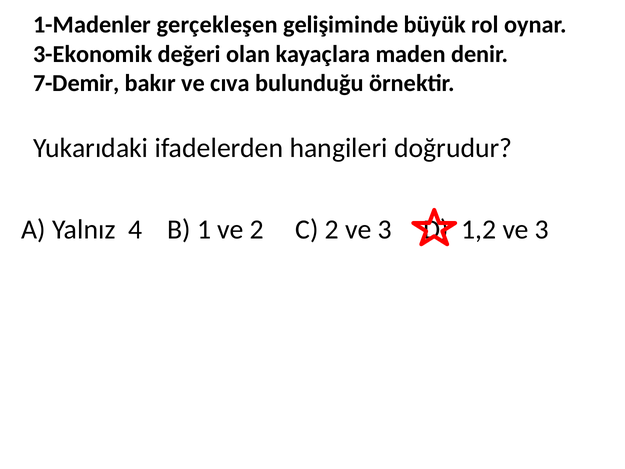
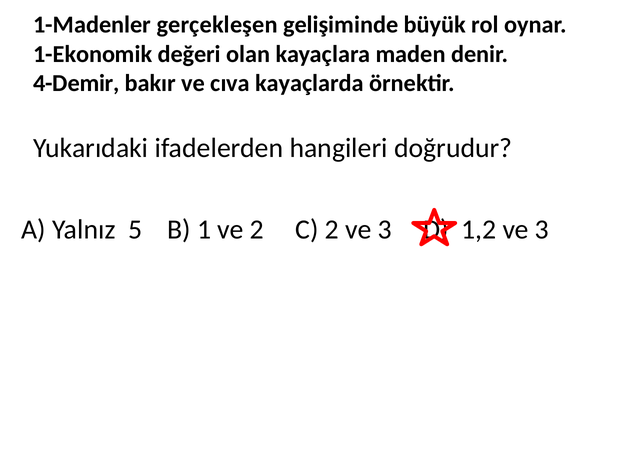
3-Ekonomik: 3-Ekonomik -> 1-Ekonomik (93, 54)
7-Demir: 7-Demir -> 4-Demir (76, 83)
bulunduğu: bulunduğu -> kayaçlarda (309, 83)
4: 4 -> 5 (135, 230)
